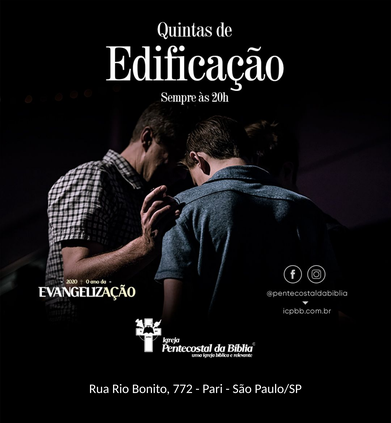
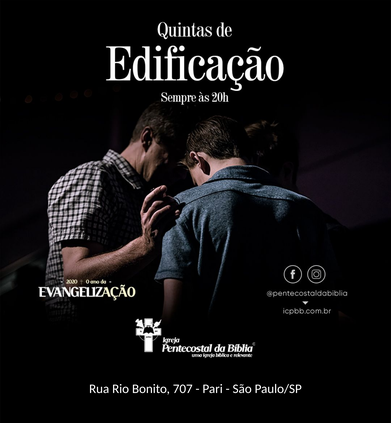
772: 772 -> 707 (183, 389)
